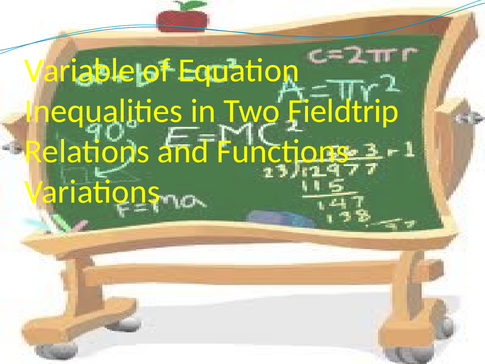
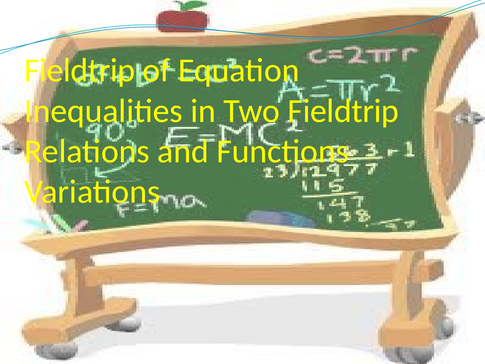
Variable: Variable -> Fieldtrip (80, 70)
